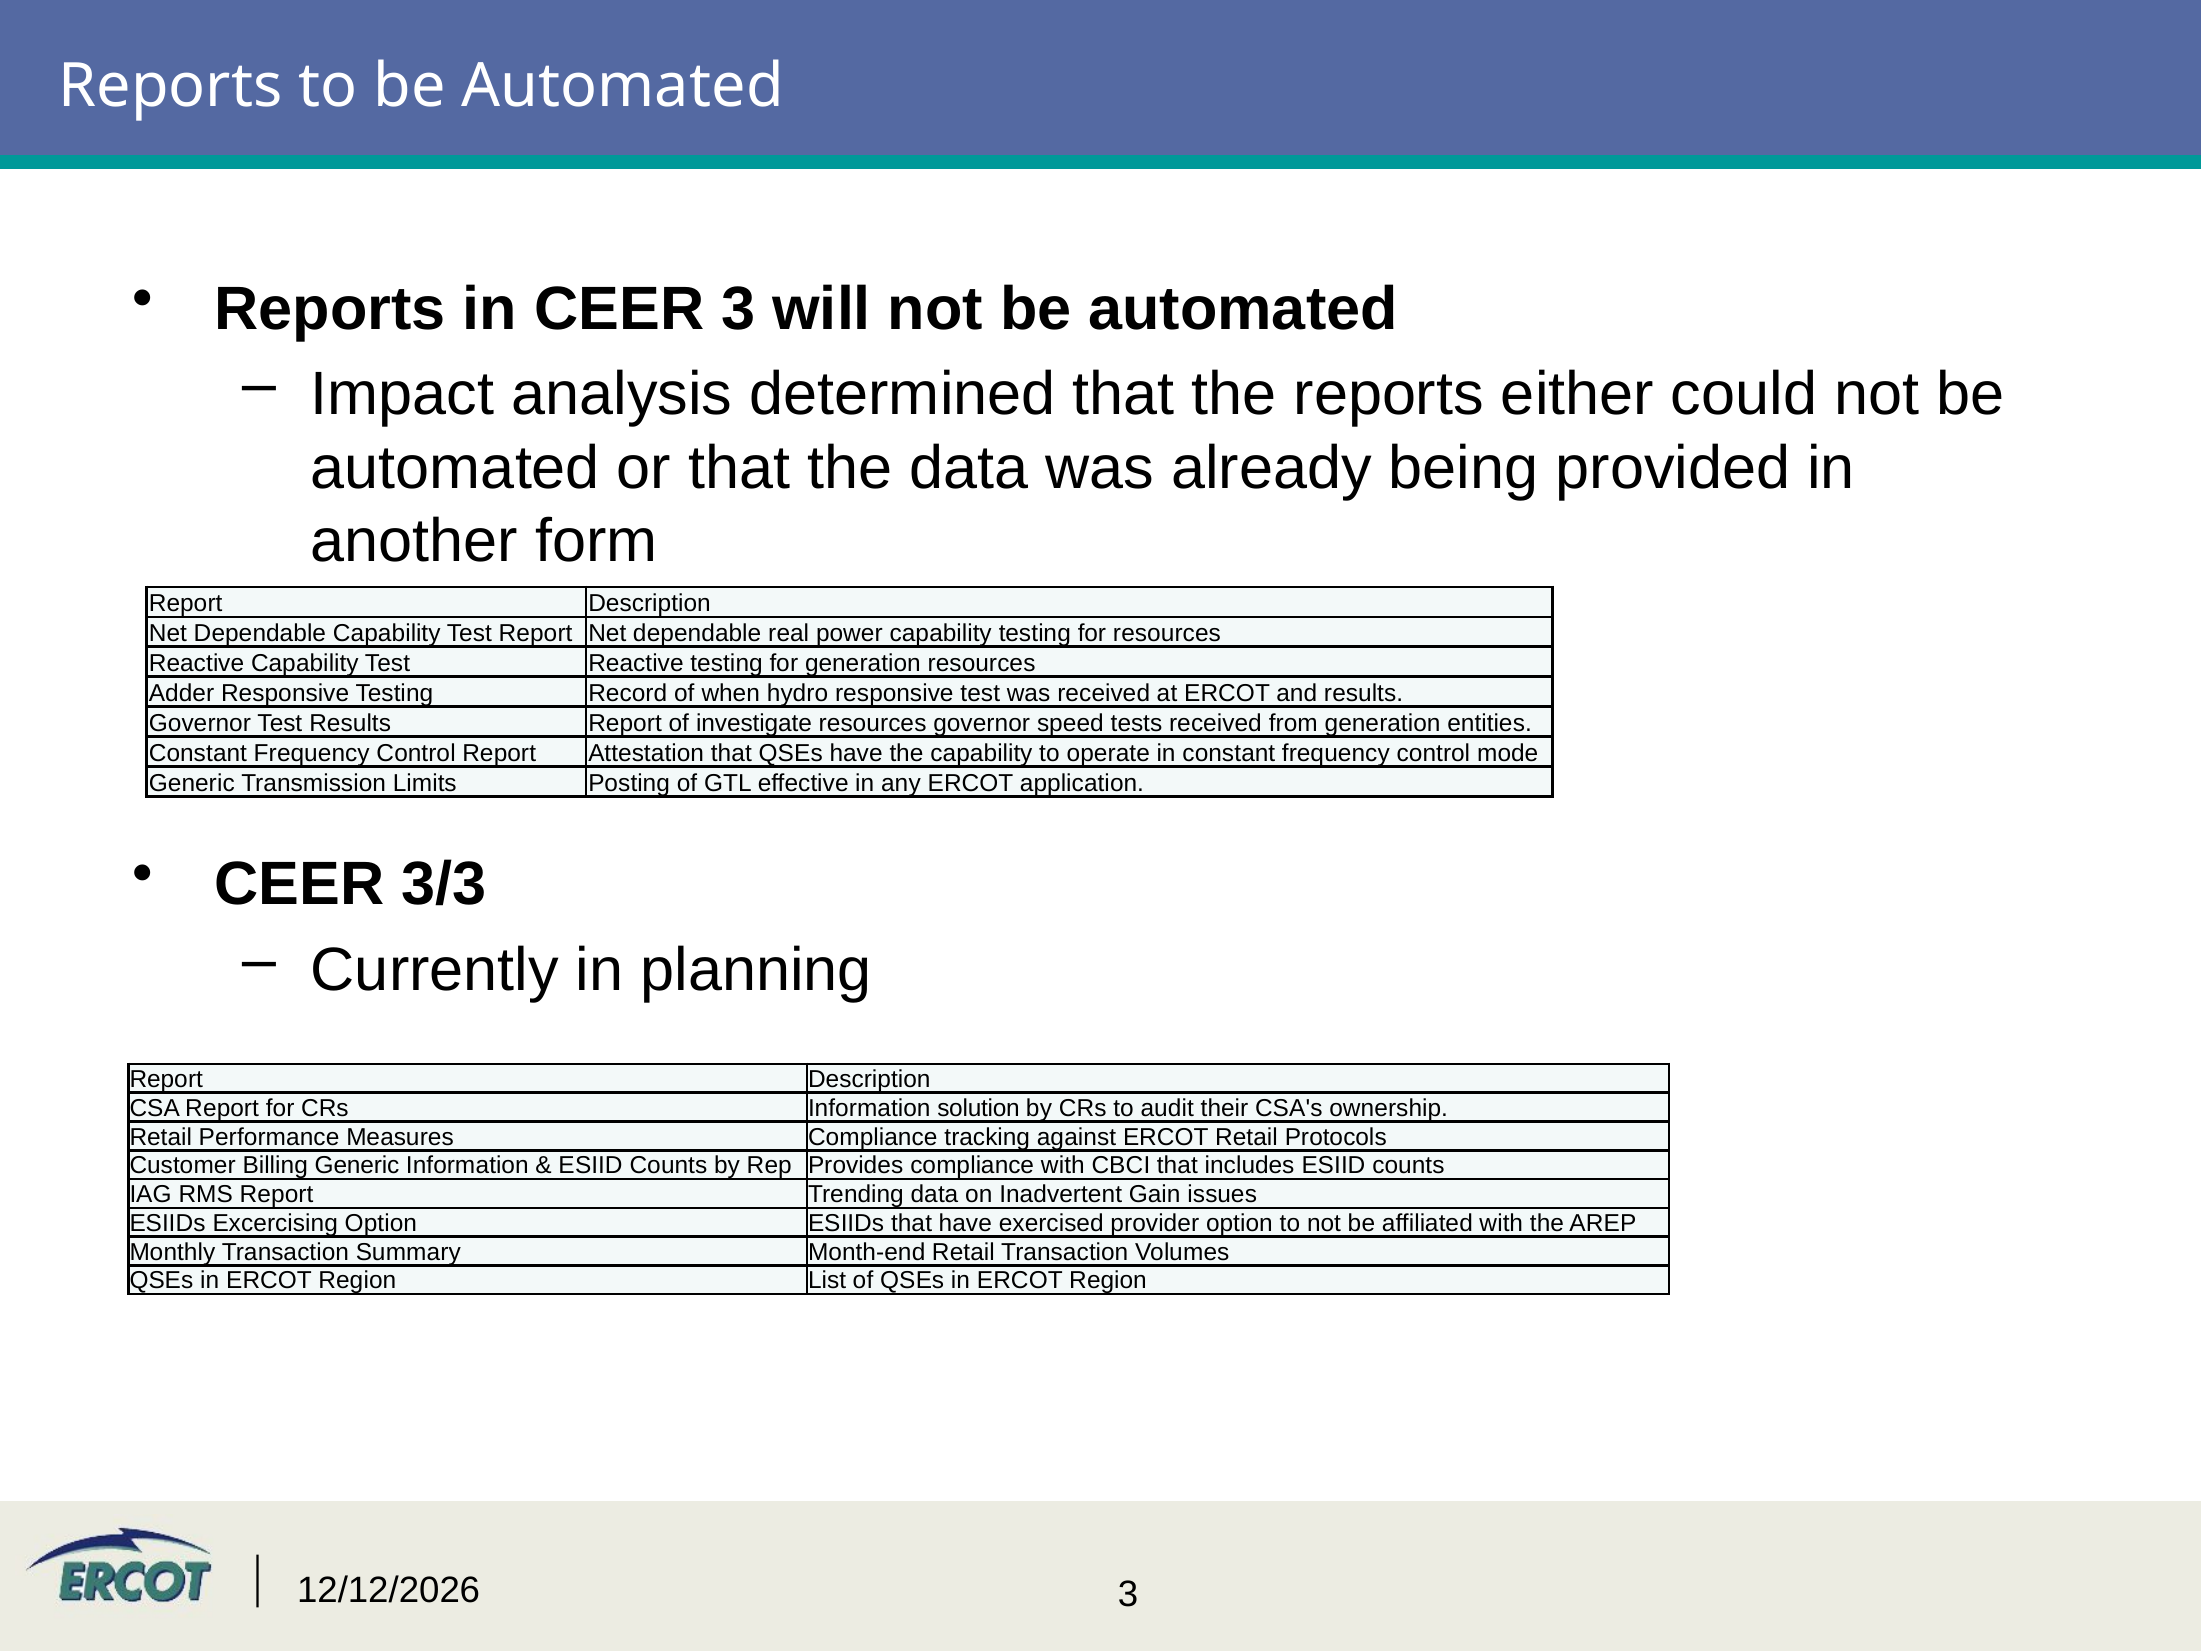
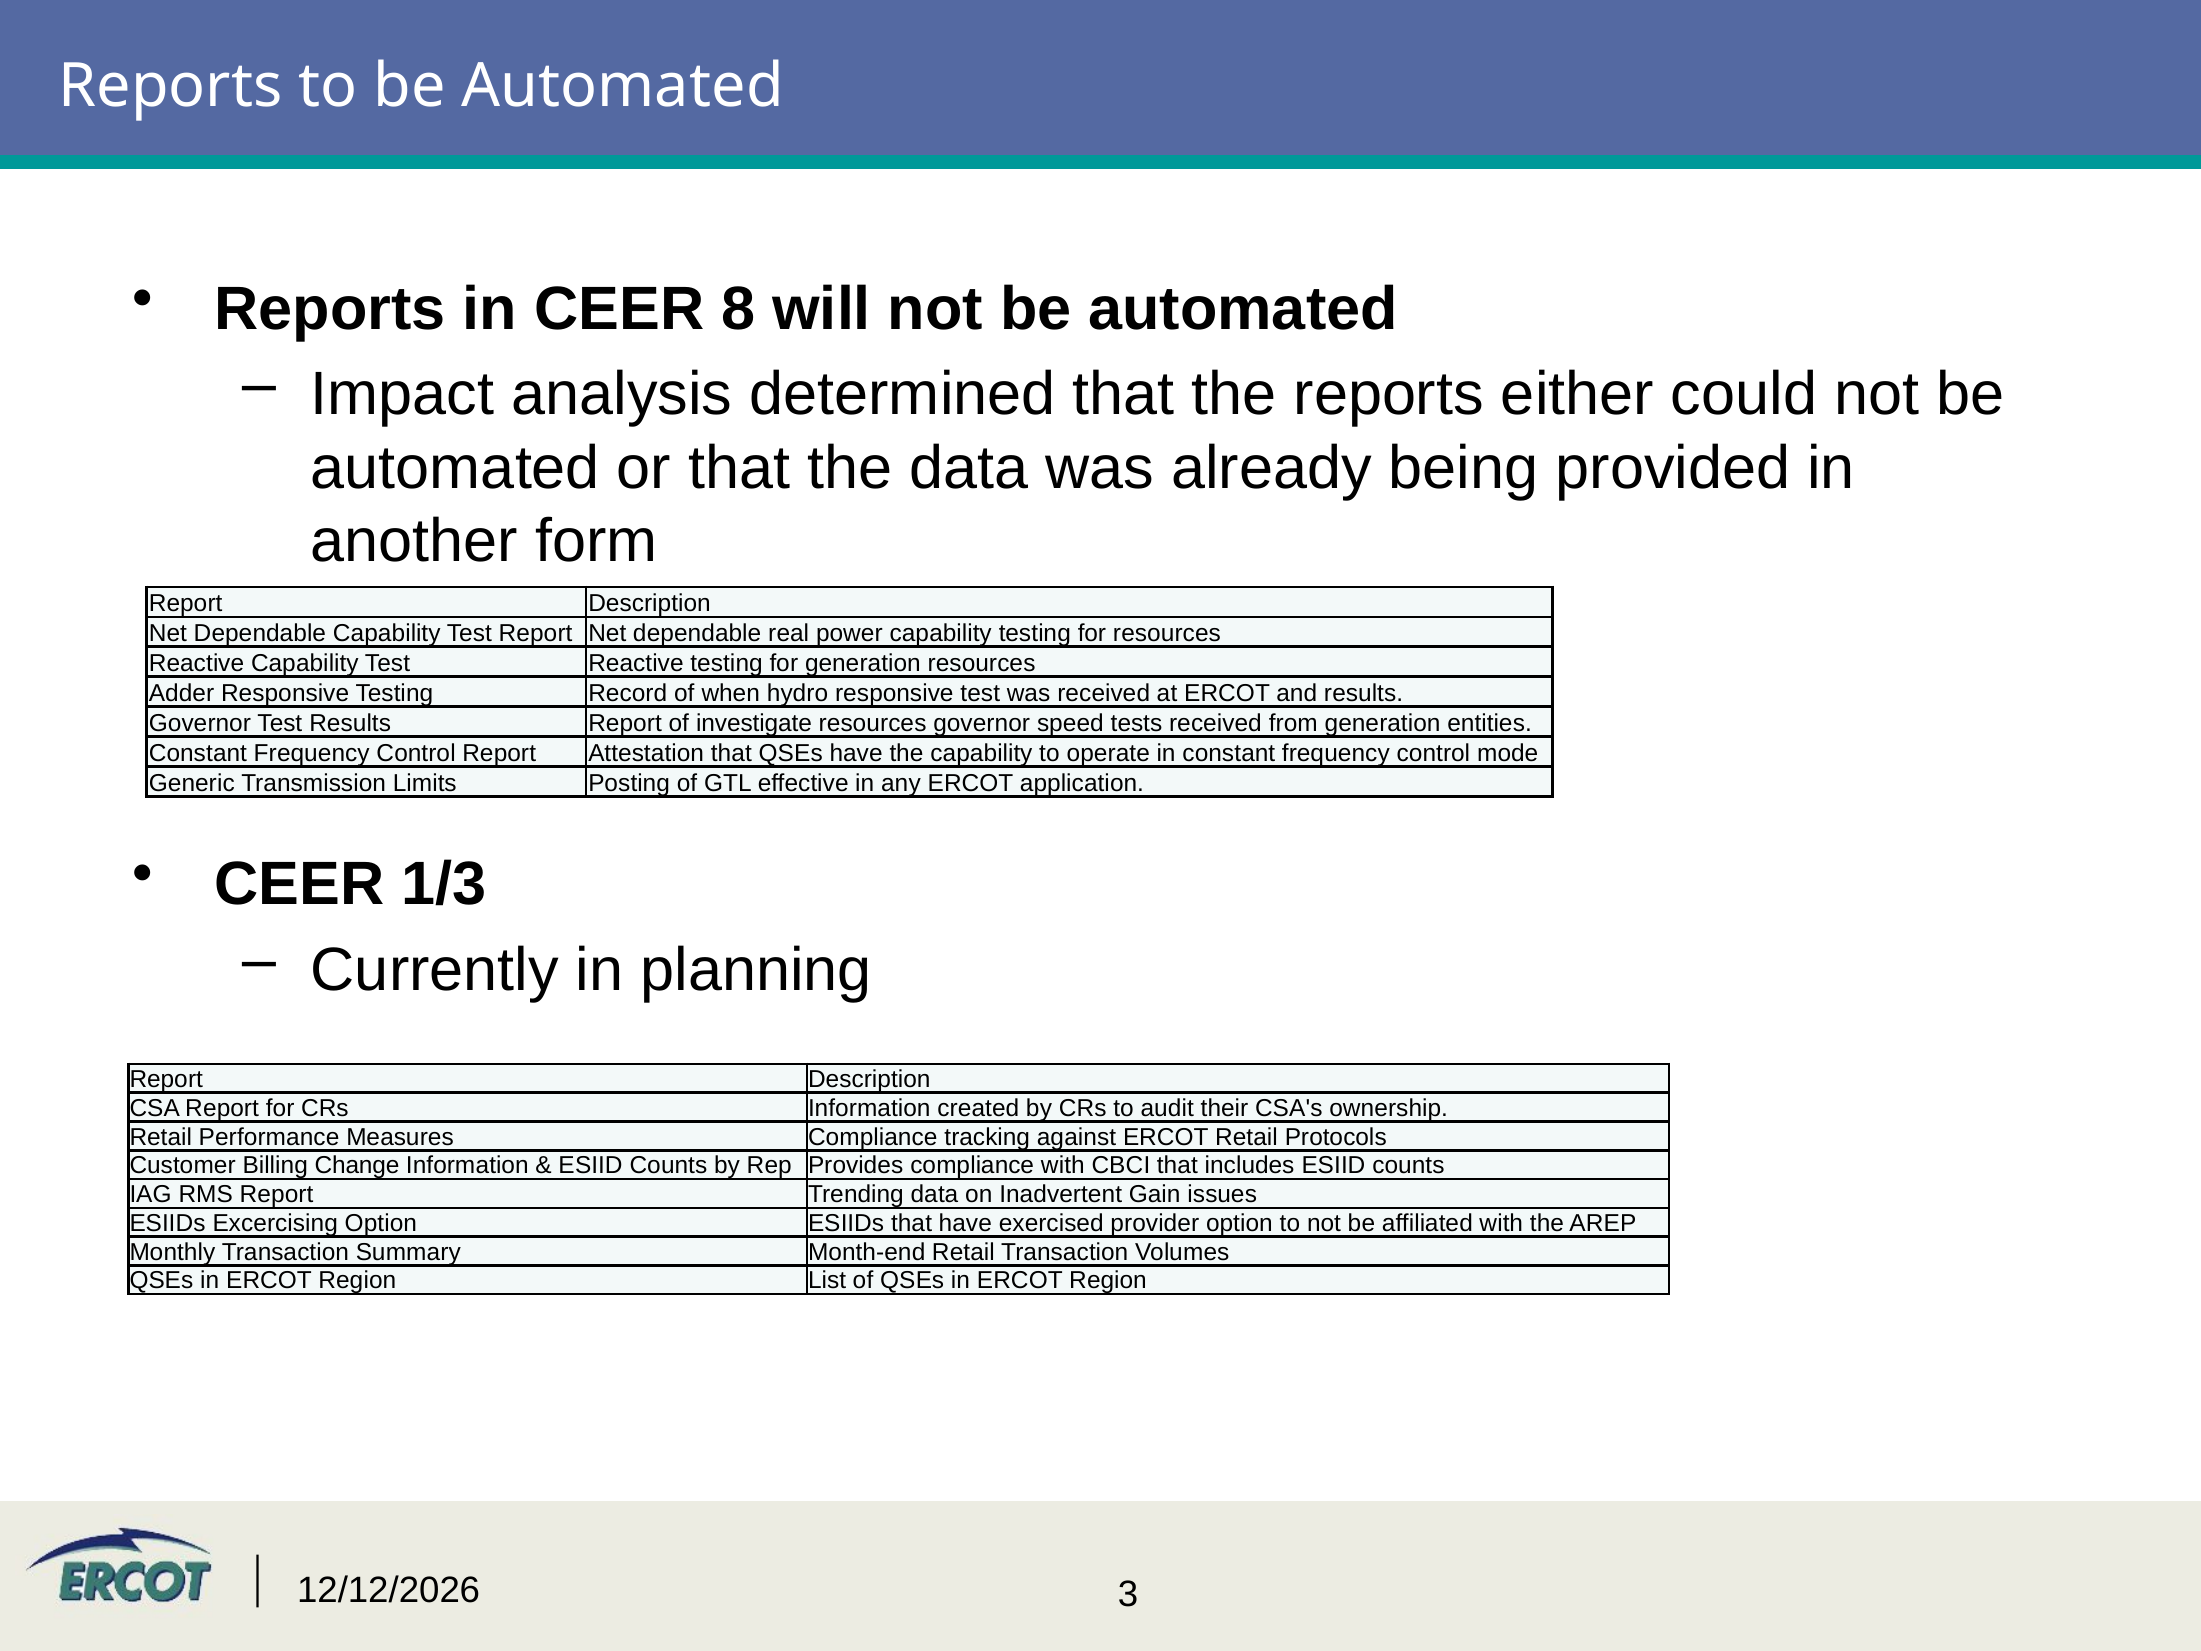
CEER 3: 3 -> 8 (738, 309)
3/3: 3/3 -> 1/3 (444, 884)
solution: solution -> created (978, 1108)
Billing Generic: Generic -> Change (357, 1166)
